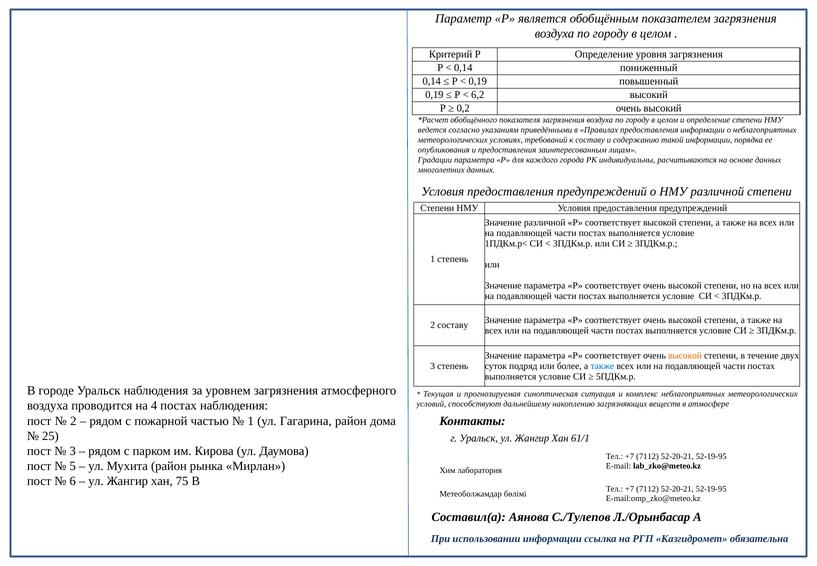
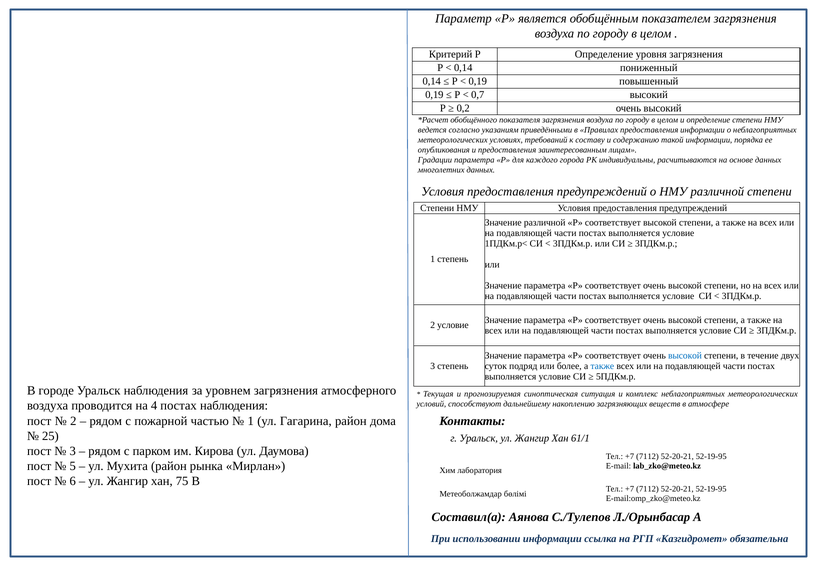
6,2: 6,2 -> 0,7 (478, 95)
2 составу: составу -> условие (453, 325)
высокой colour: orange -> blue (685, 355)
